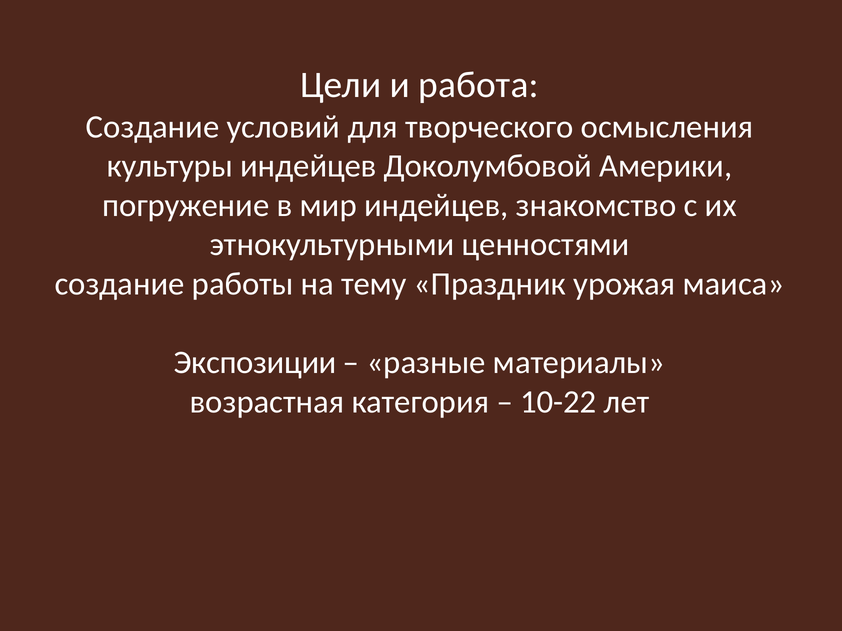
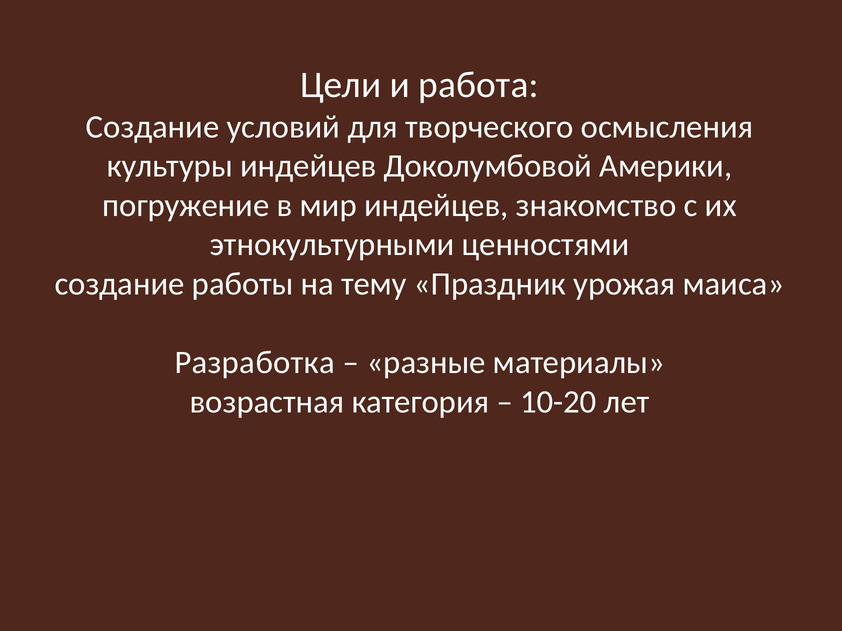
Экспозиции: Экспозиции -> Разработка (255, 363)
10-22: 10-22 -> 10-20 (558, 402)
